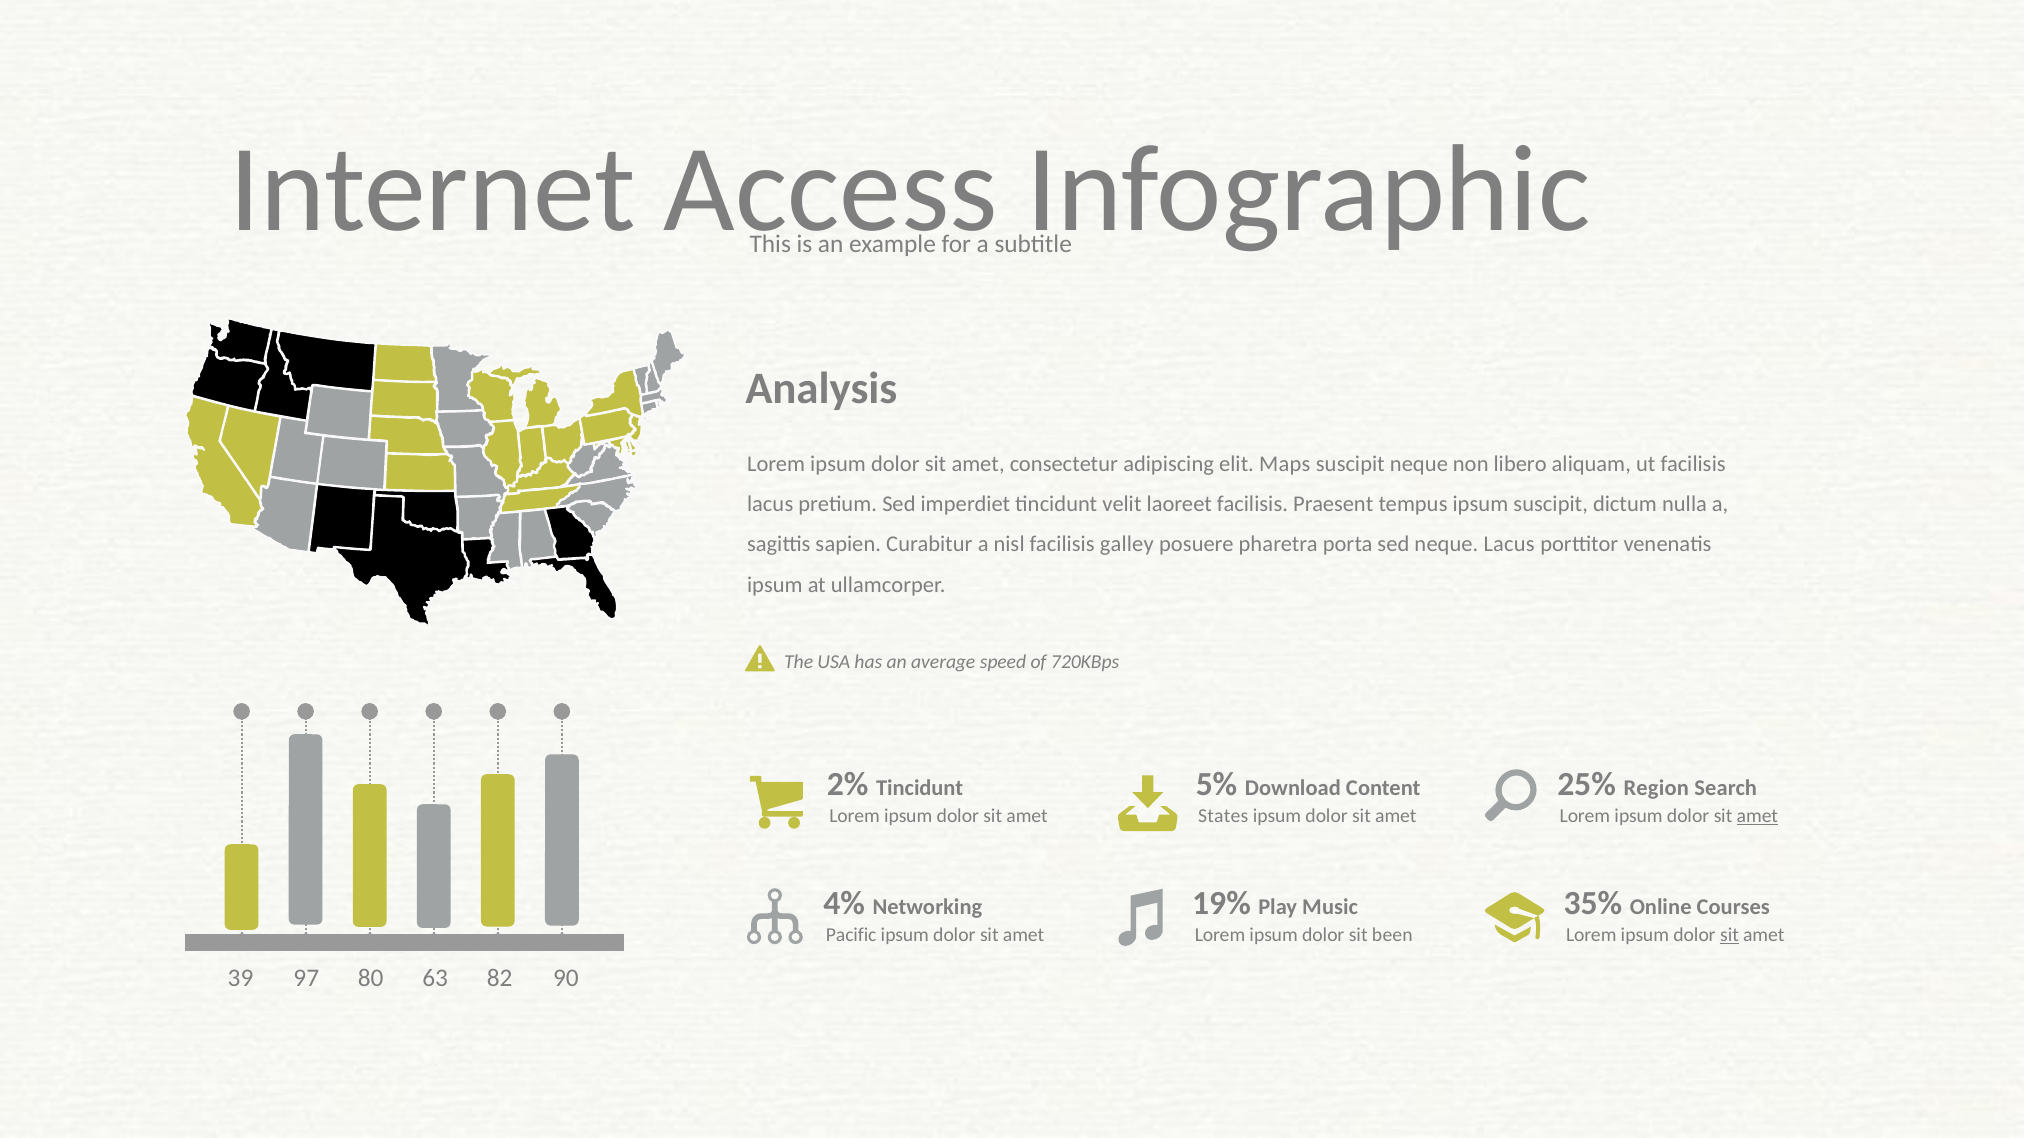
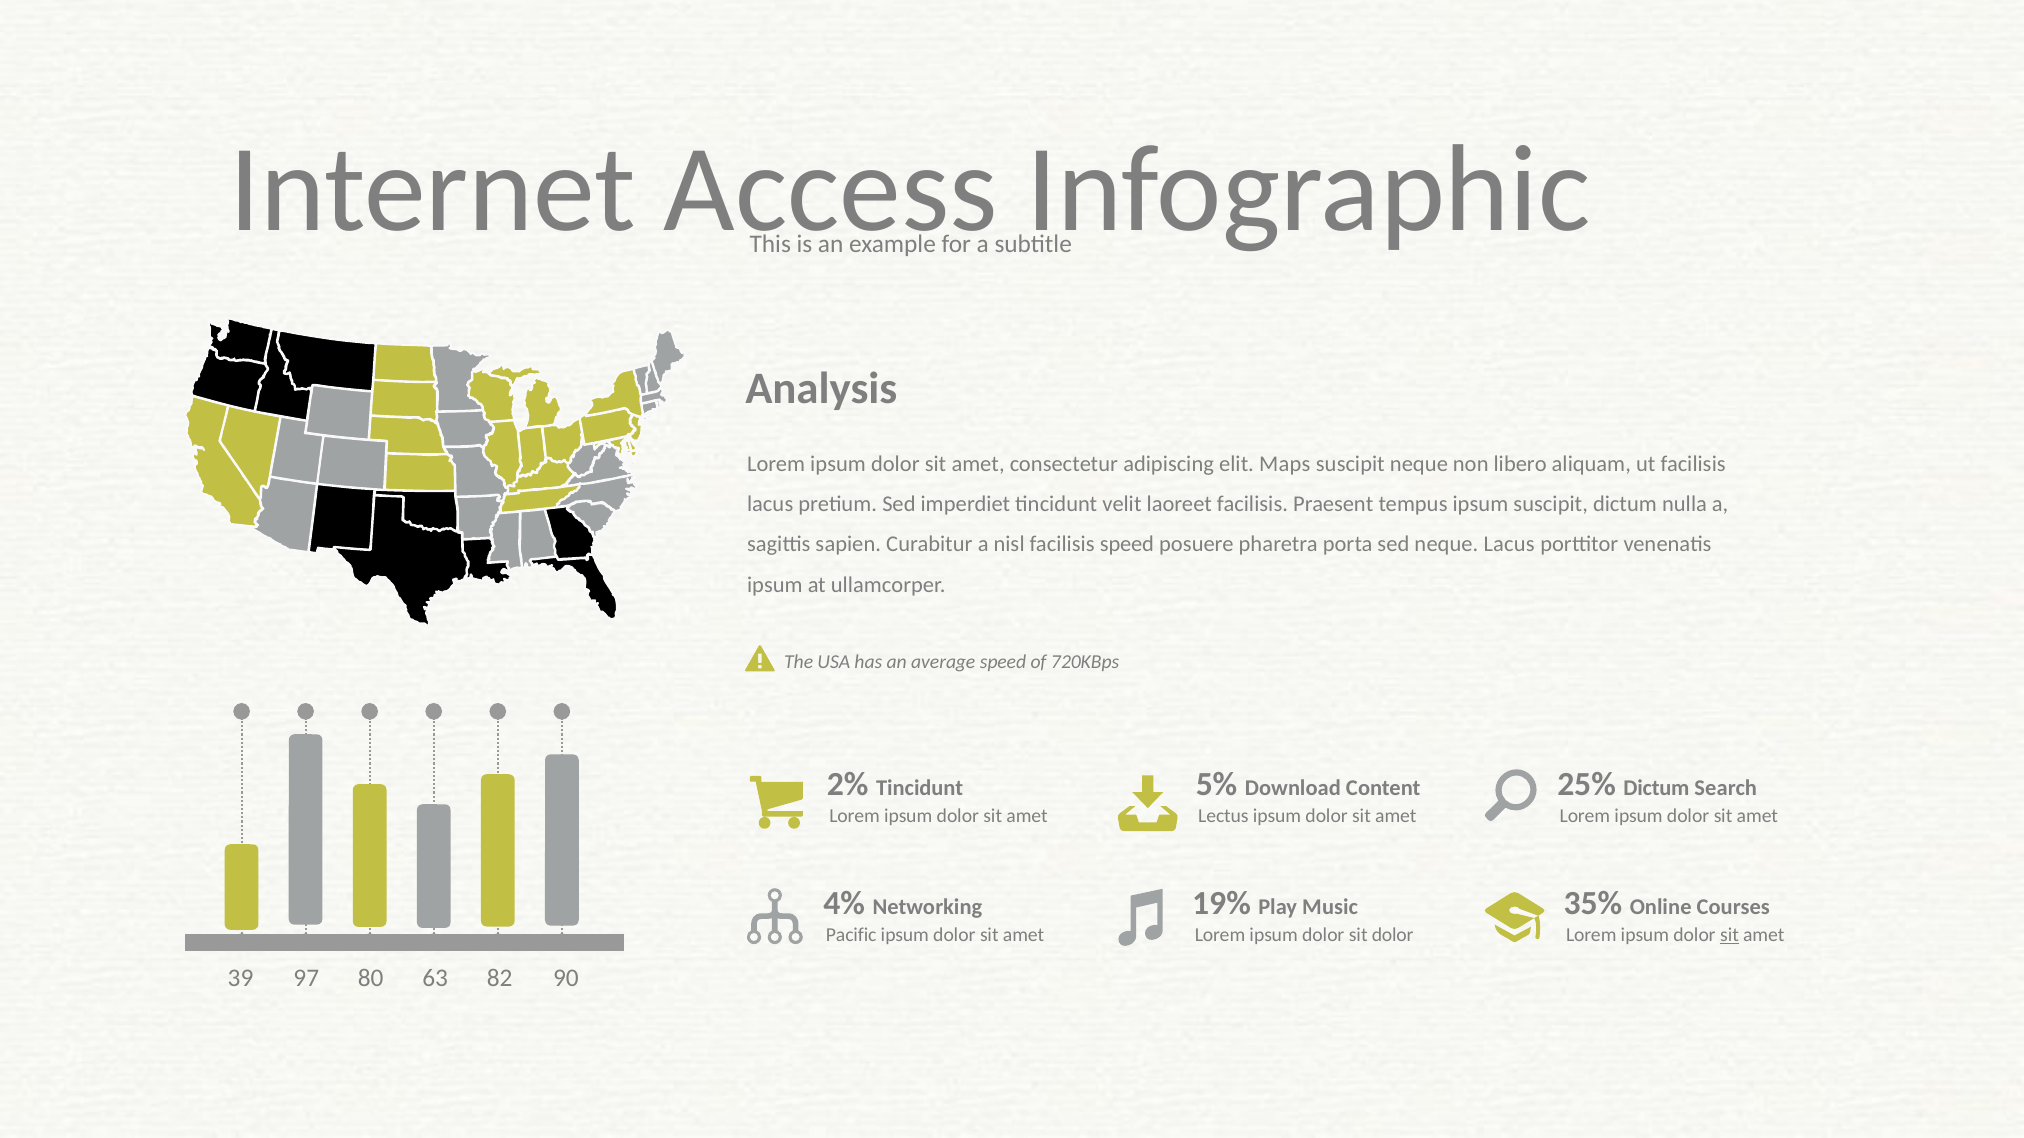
facilisis galley: galley -> speed (1127, 545)
25% Region: Region -> Dictum (1656, 788)
States: States -> Lectus (1223, 816)
amet underline: present -> none (1757, 816)
sit been: been -> dolor (1393, 935)
